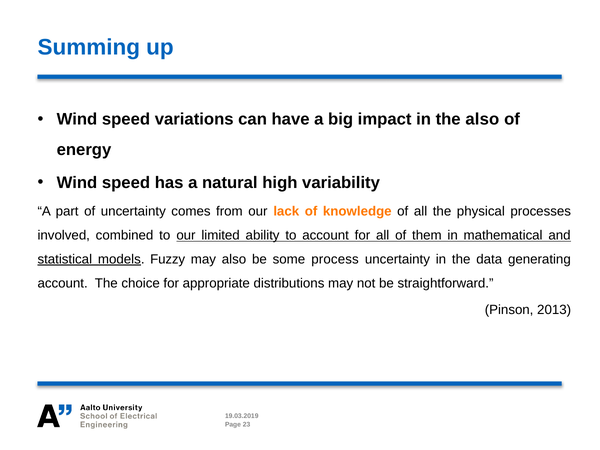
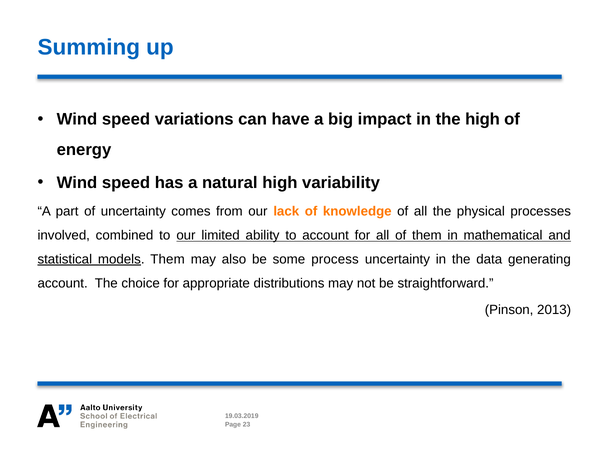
the also: also -> high (483, 119)
models Fuzzy: Fuzzy -> Them (168, 259)
